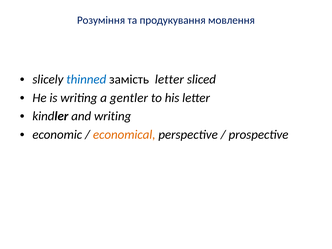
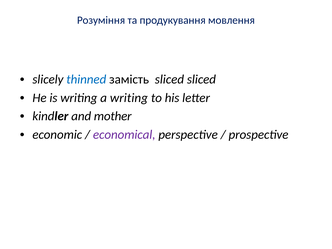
замість letter: letter -> sliced (169, 79)
a gentler: gentler -> writing (129, 98)
and writing: writing -> mother (113, 116)
economical colour: orange -> purple (124, 134)
